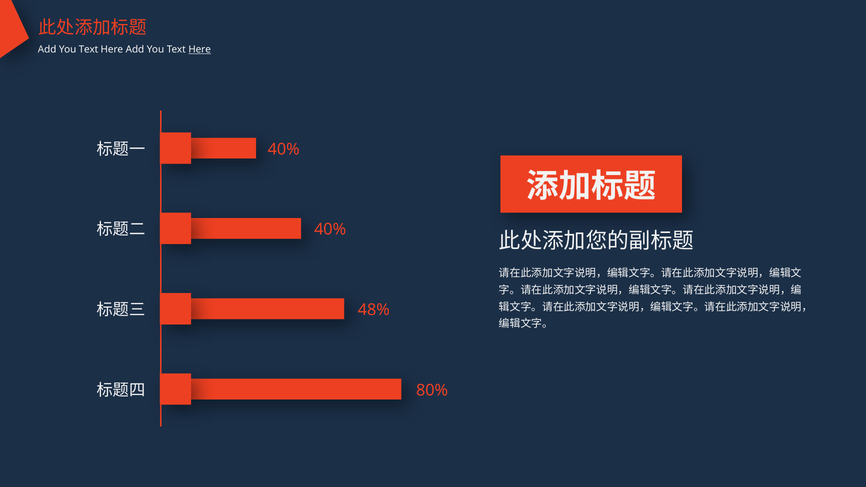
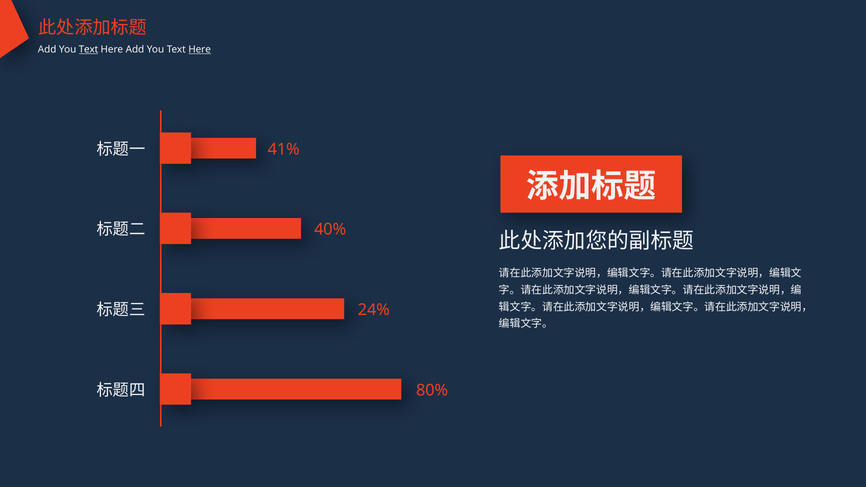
Text underline: none -> present (88, 49)
40%: 40% -> 41% (284, 149)
48%: 48% -> 24% (374, 310)
